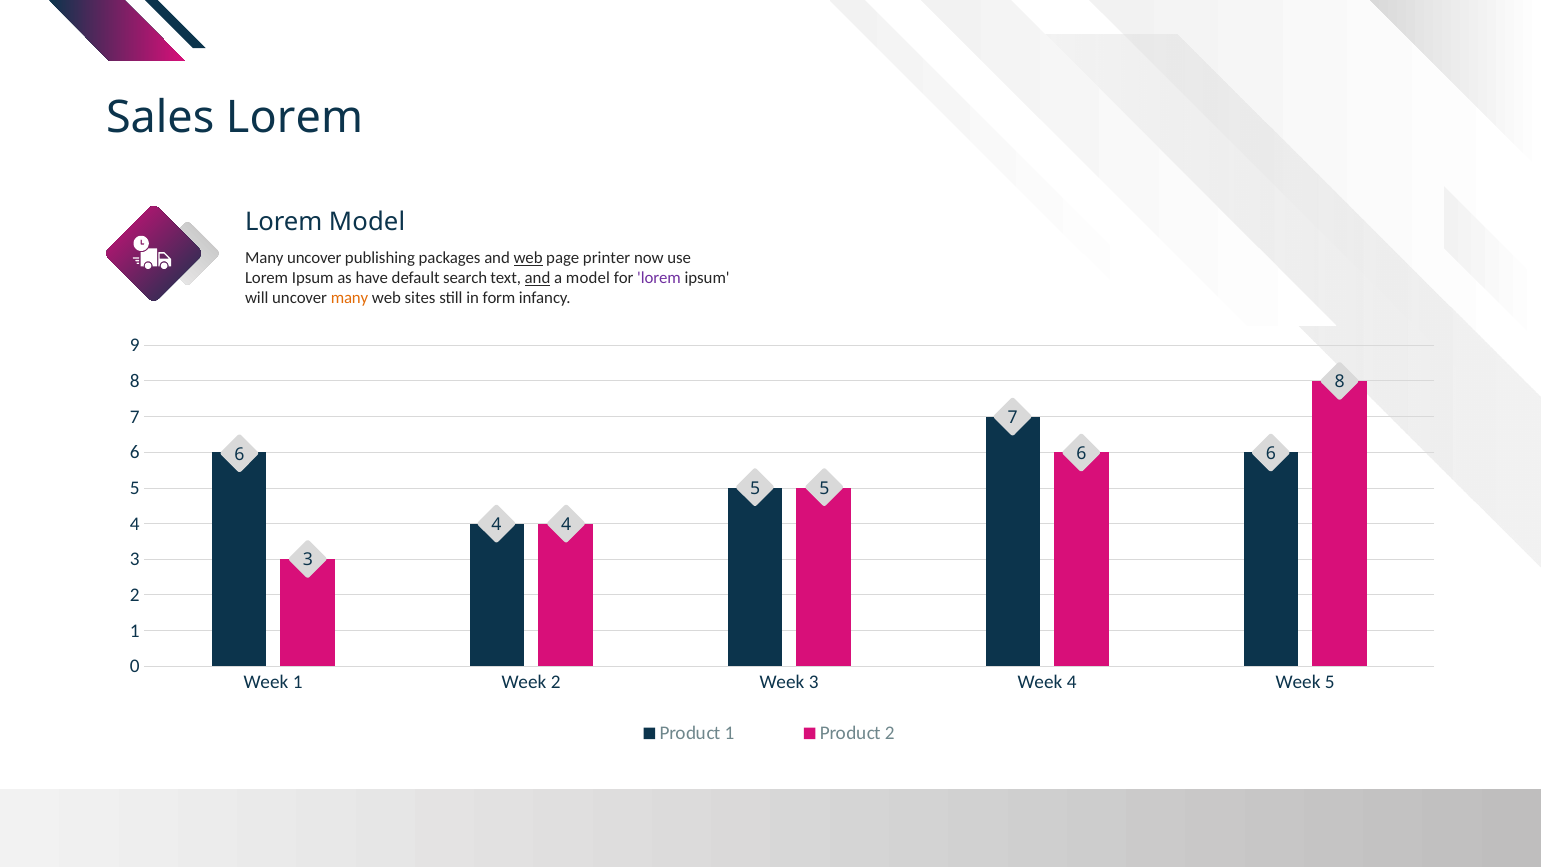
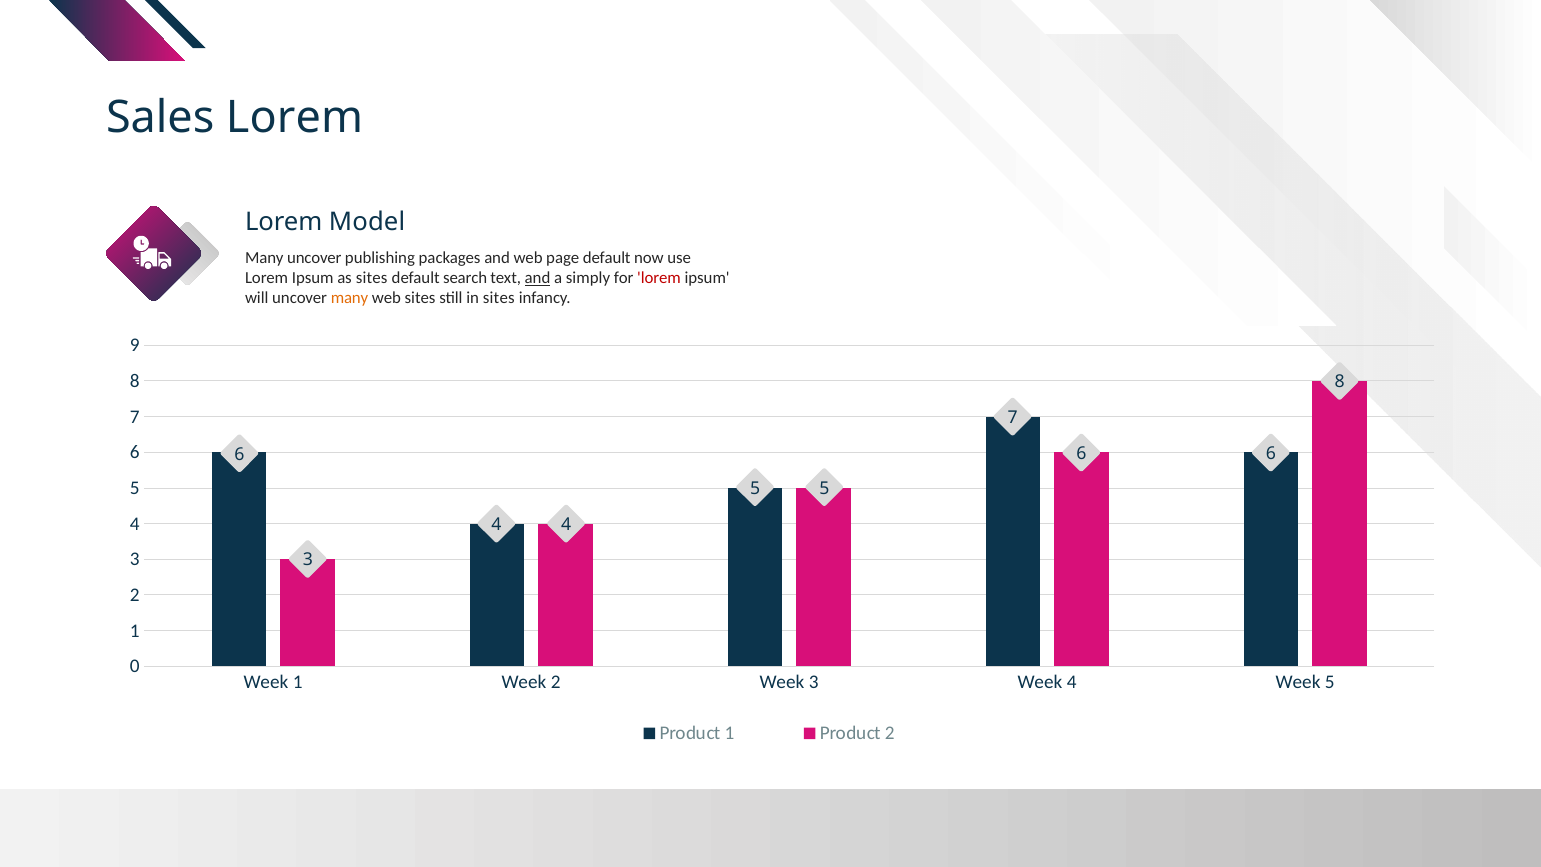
web underline: present -> none (528, 258)
page printer: printer -> default (607, 258)
as have: have -> sites (372, 278)
a model: model -> simply (588, 278)
lorem colour: purple -> red (659, 278)
in form: form -> sites (499, 298)
